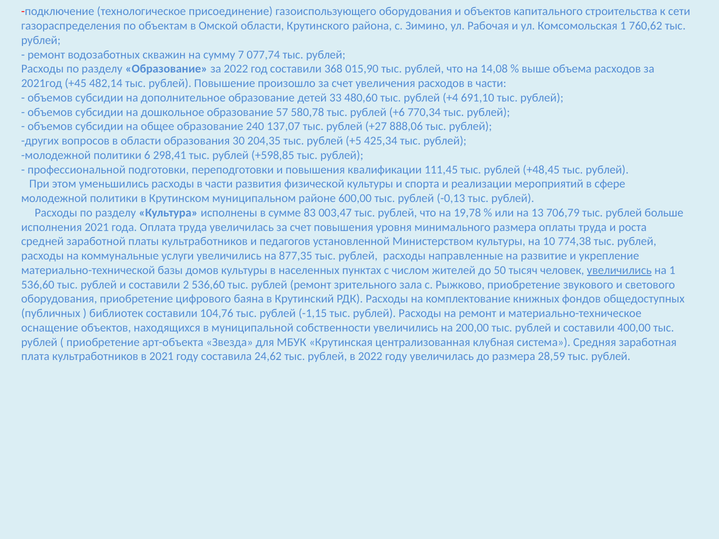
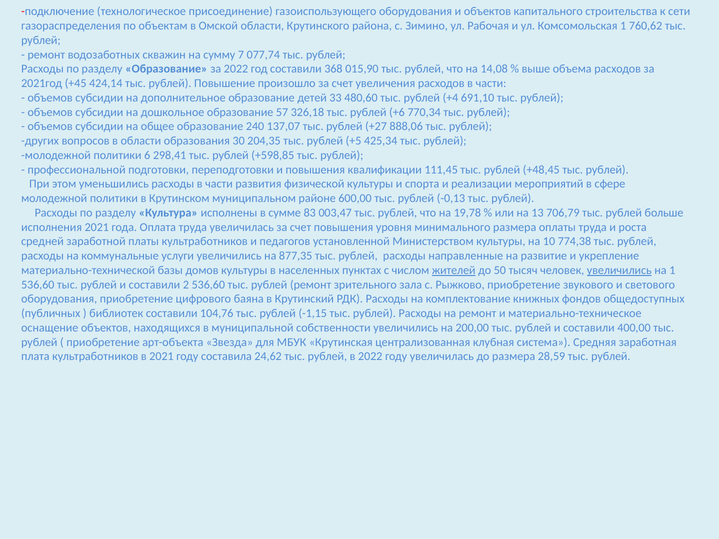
482,14: 482,14 -> 424,14 (106, 83)
580,78: 580,78 -> 326,18 (307, 112)
жителей underline: none -> present (454, 270)
